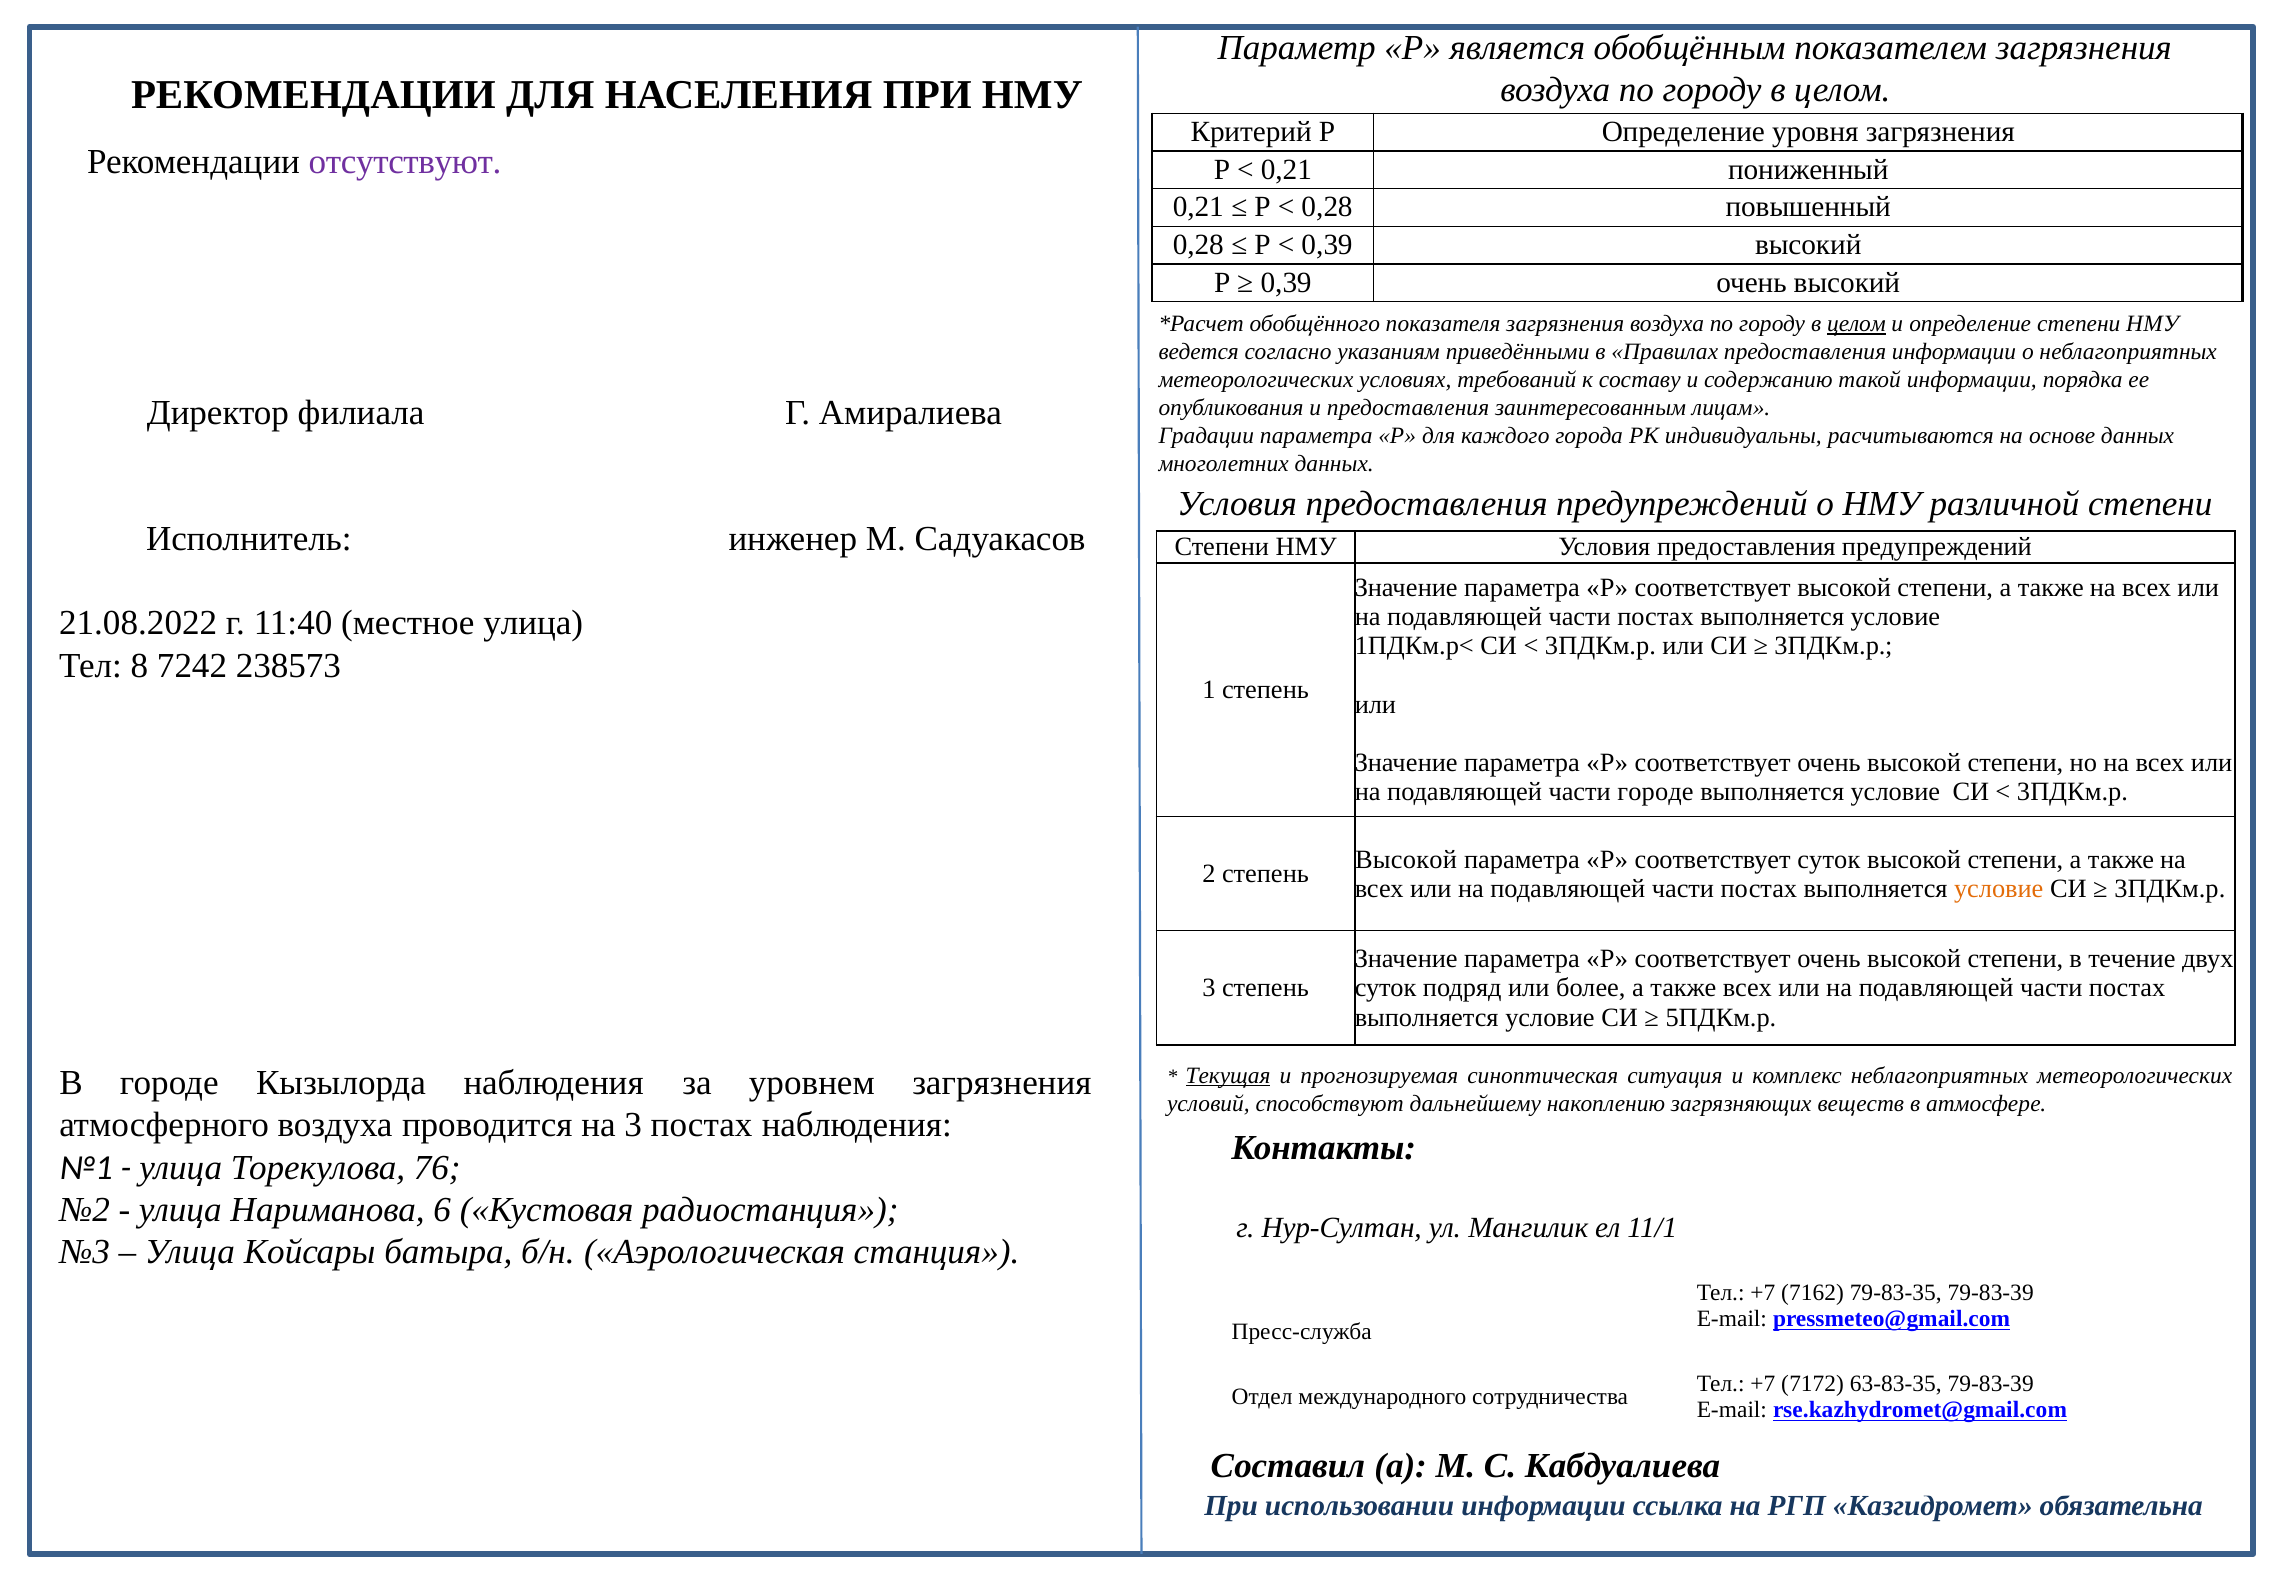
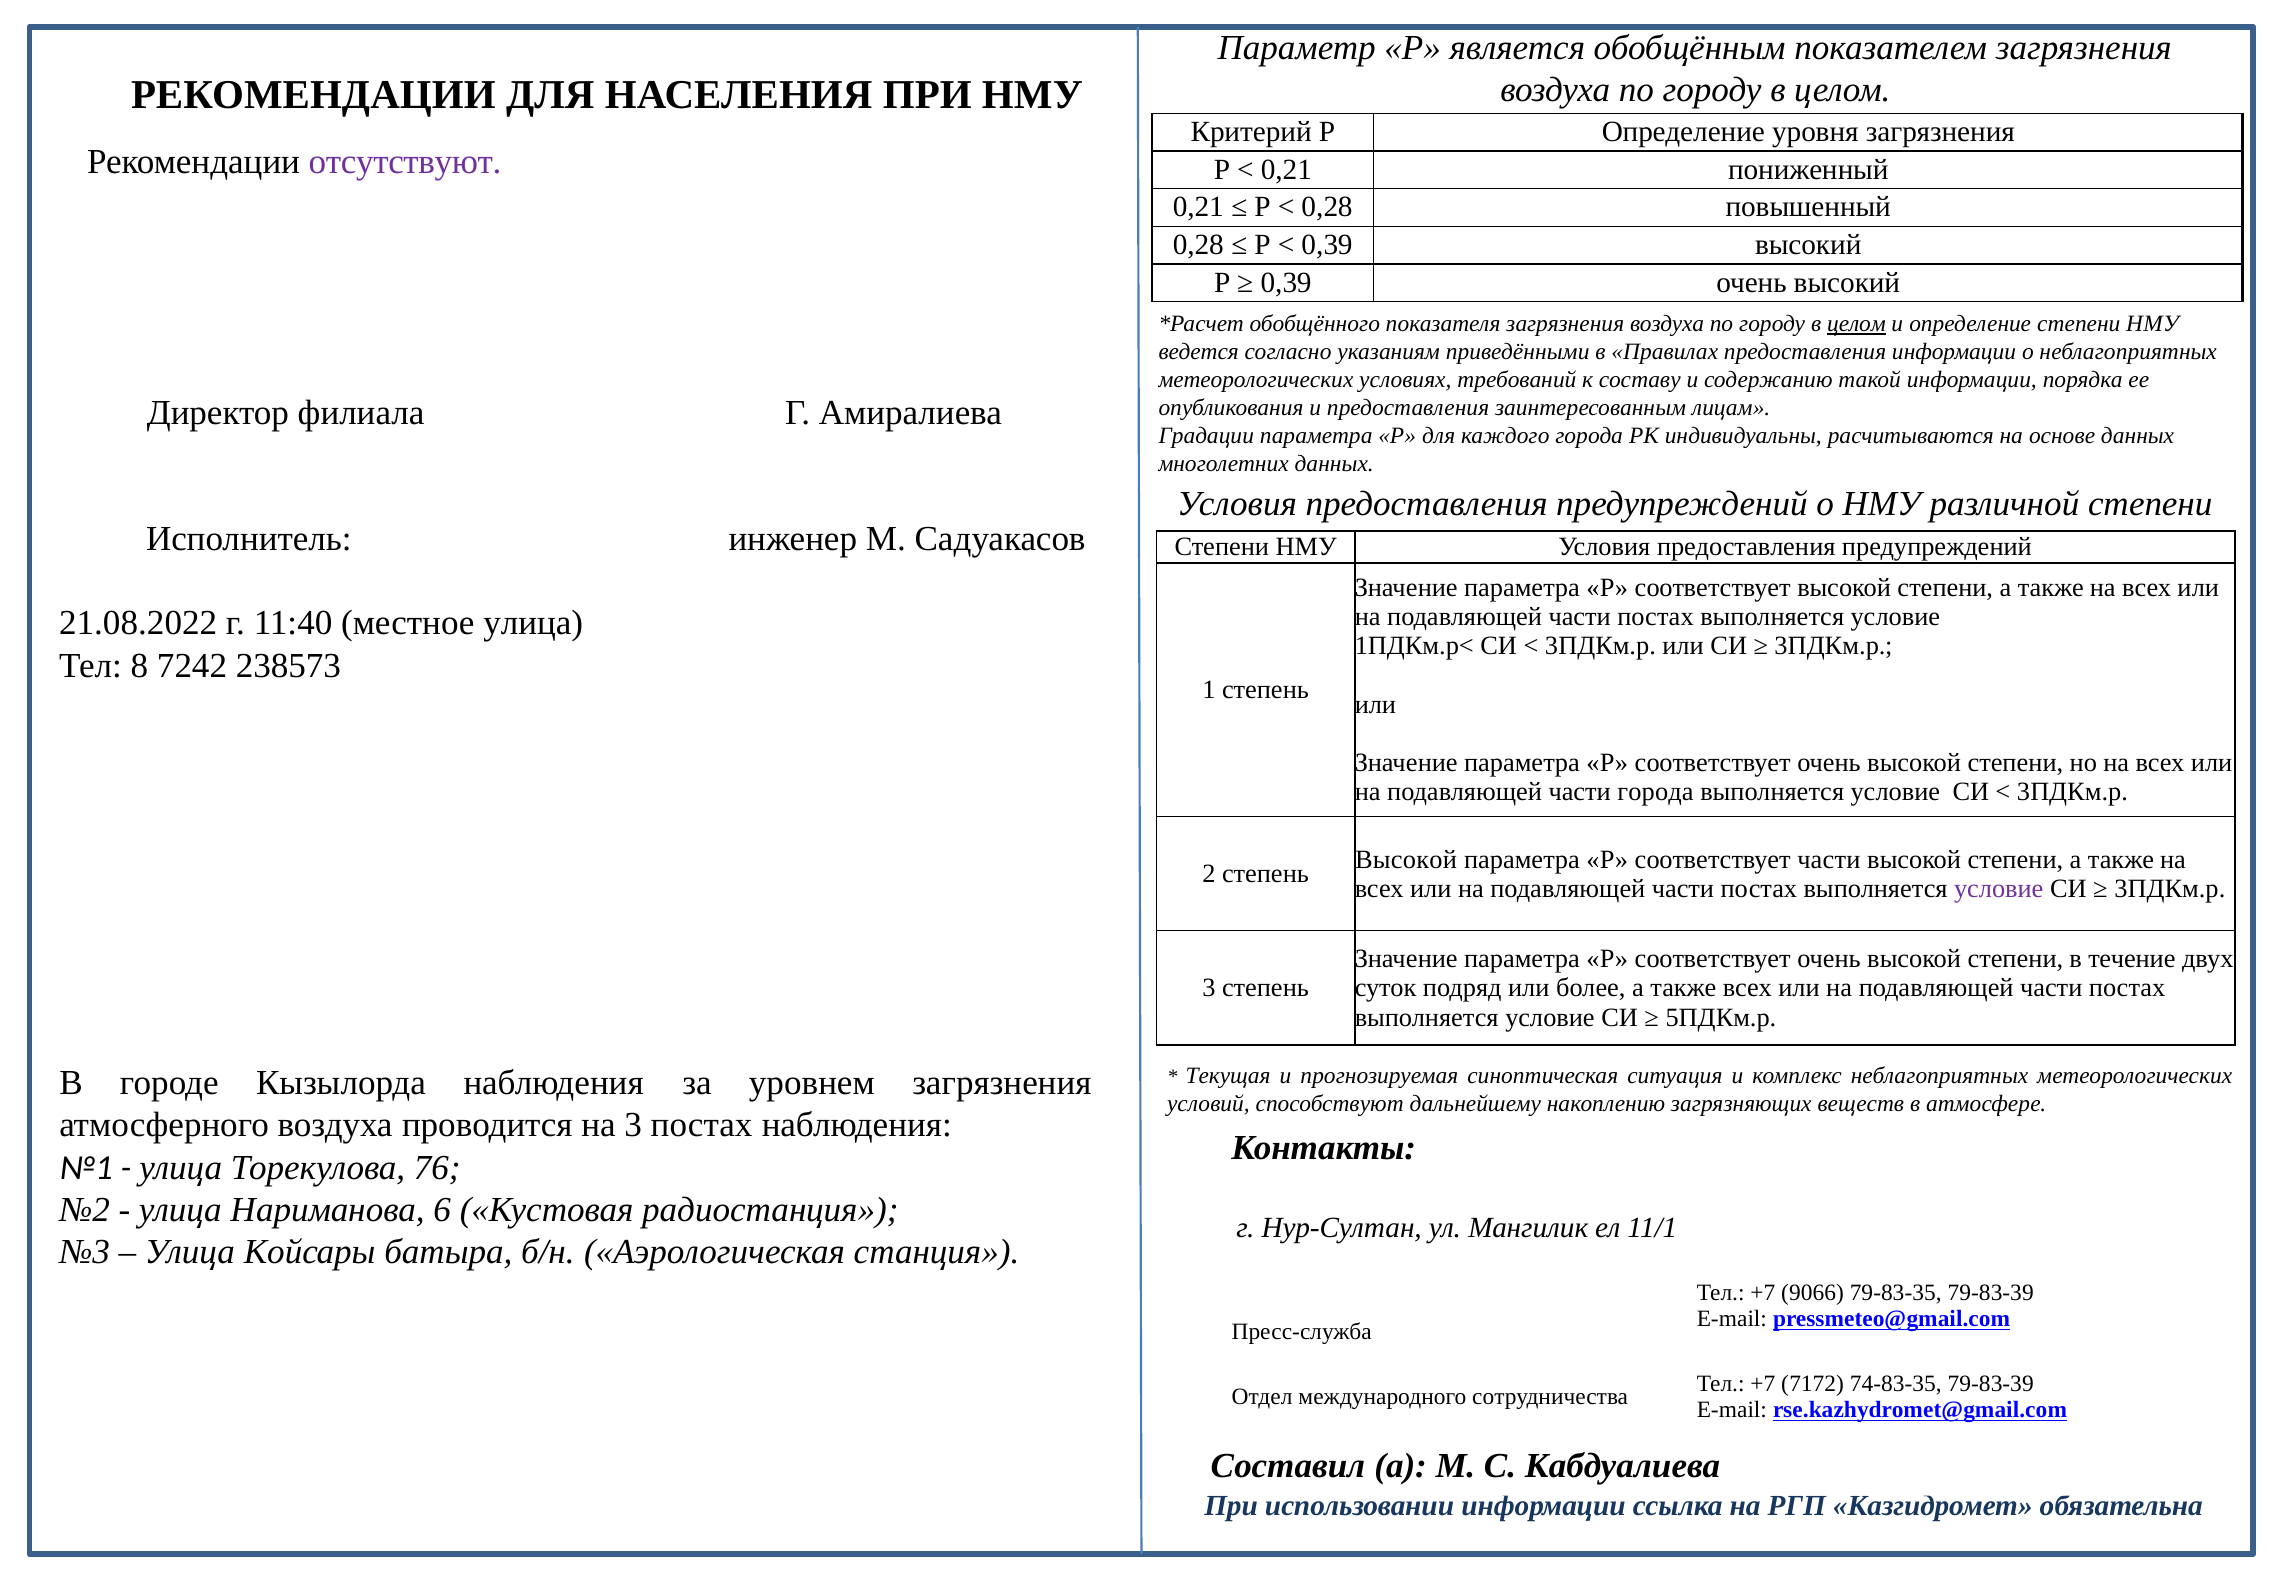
части городе: городе -> города (1655, 792)
соответствует суток: суток -> части (1829, 859)
условие colour: orange -> purple (1999, 888)
Текущая underline: present -> none (1228, 1075)
7162: 7162 -> 9066 (1813, 1292)
63-83-35: 63-83-35 -> 74-83-35 (1896, 1384)
